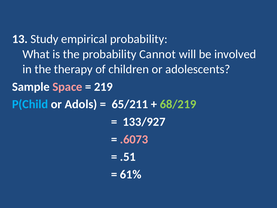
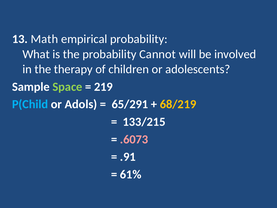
Study: Study -> Math (44, 39)
Space colour: pink -> light green (67, 87)
65/211: 65/211 -> 65/291 (130, 104)
68/219 colour: light green -> yellow (178, 104)
133/927: 133/927 -> 133/215 (144, 122)
.51: .51 -> .91 (128, 157)
